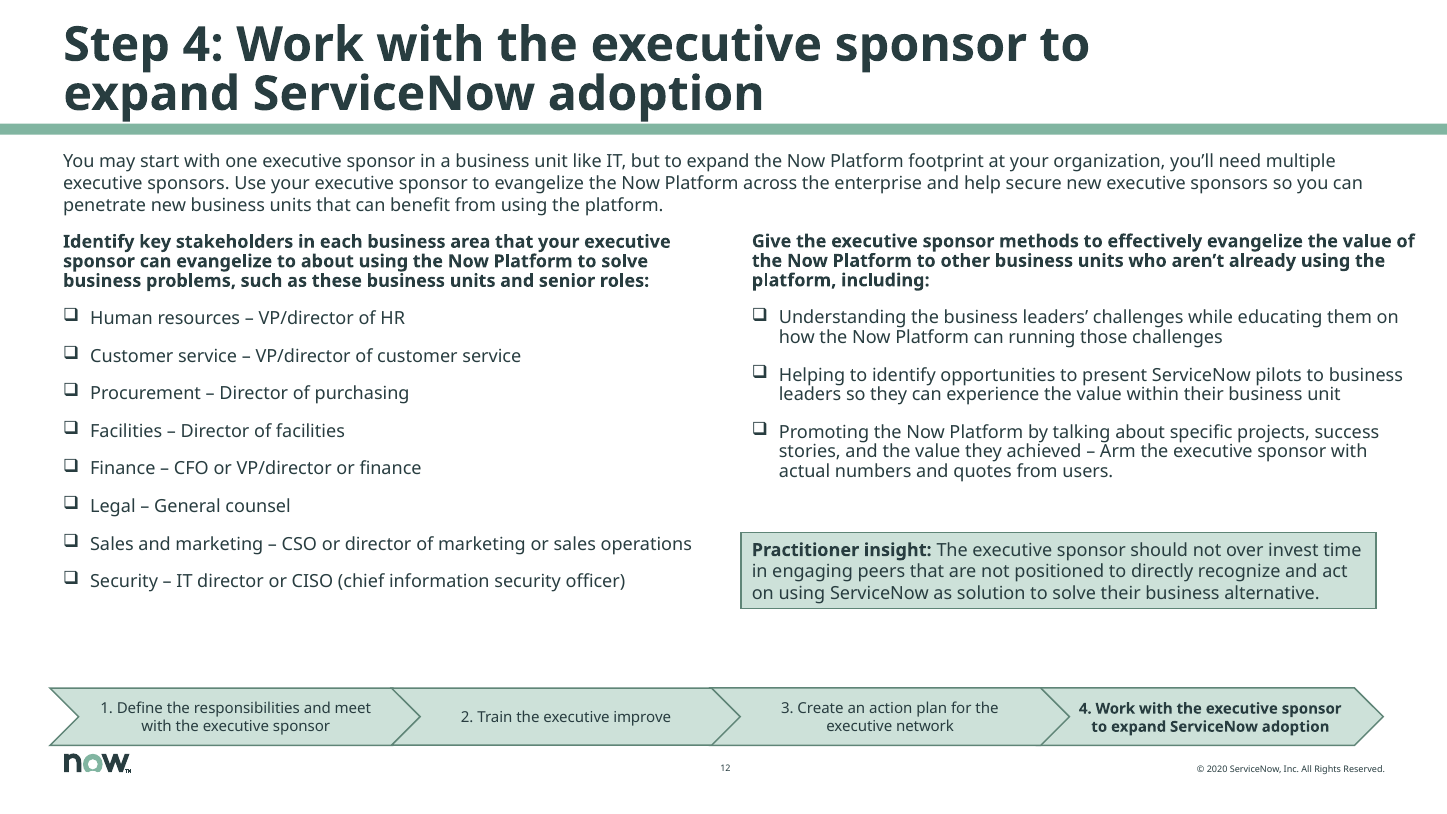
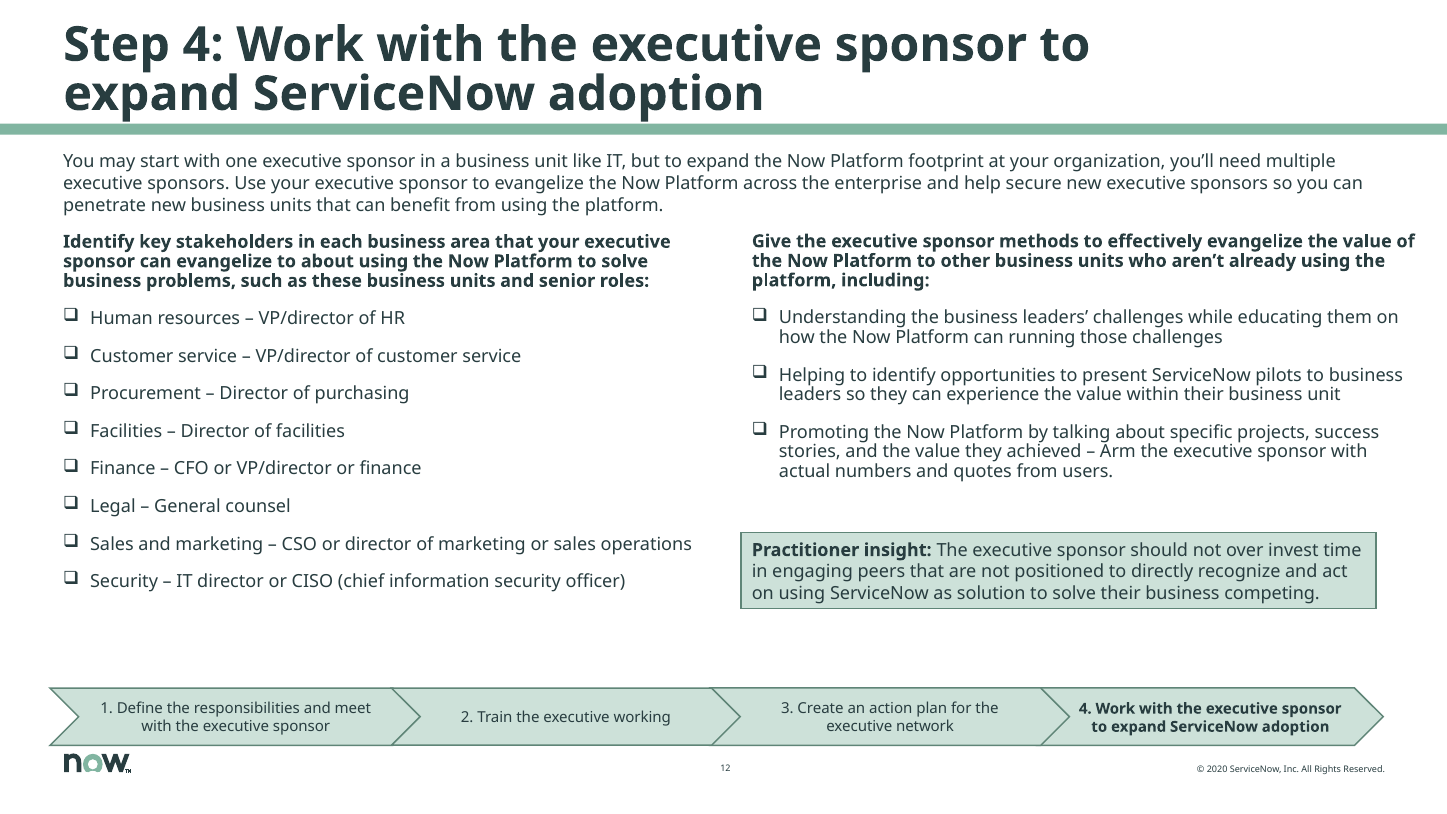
alternative: alternative -> competing (1272, 594)
improve: improve -> working (642, 718)
